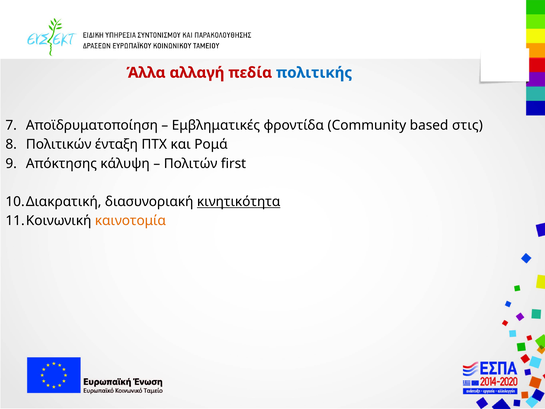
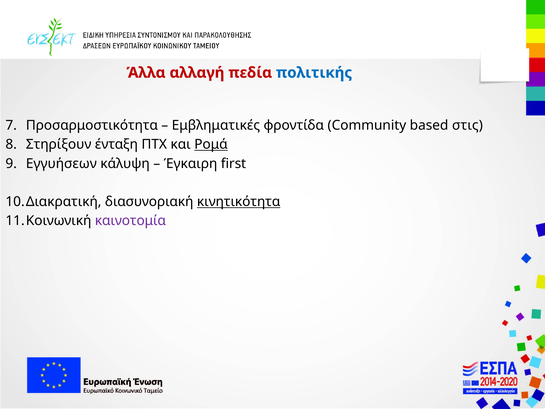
Aποϊδρυματοποίηση: Aποϊδρυματοποίηση -> Προσαρμοστικότητα (92, 125)
Πολιτικών: Πολιτικών -> Στηρίξουν (59, 144)
Ρομά underline: none -> present (211, 144)
Απόκτησης: Απόκτησης -> Εγγυήσεων (61, 163)
Πολιτών: Πολιτών -> Έγκαιρη (191, 163)
καινοτομία colour: orange -> purple (130, 221)
